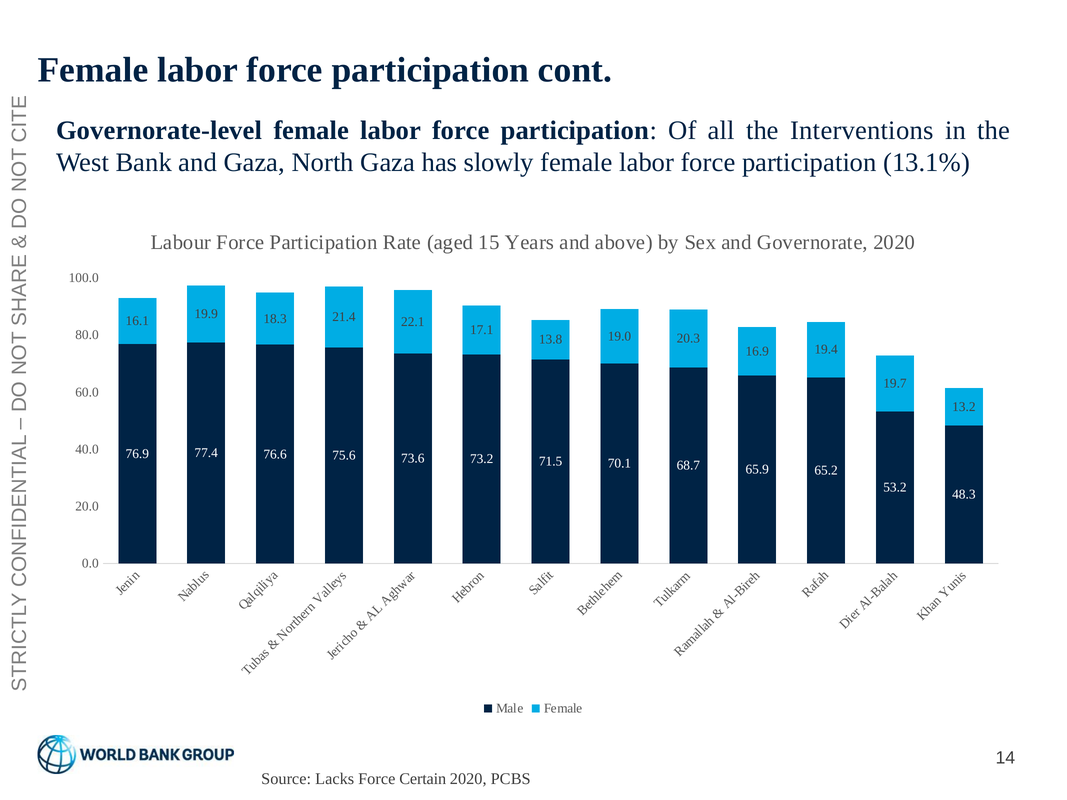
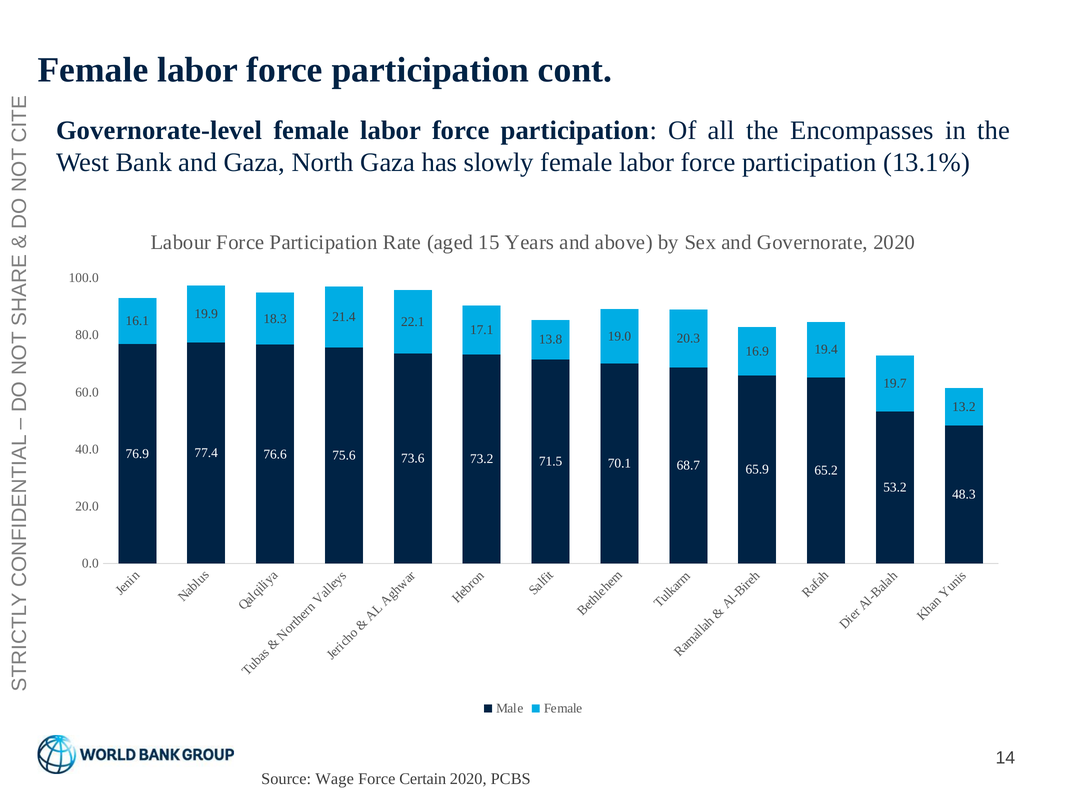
Interventions: Interventions -> Encompasses (862, 130)
Lacks: Lacks -> Wage (335, 779)
